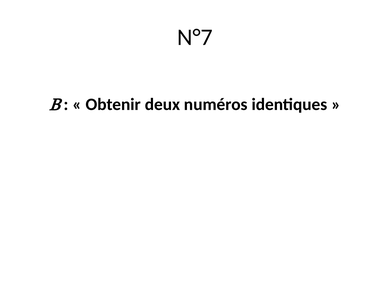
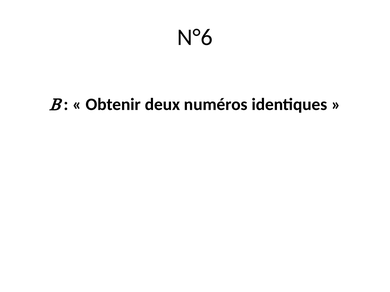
N°7: N°7 -> N°6 (195, 37)
